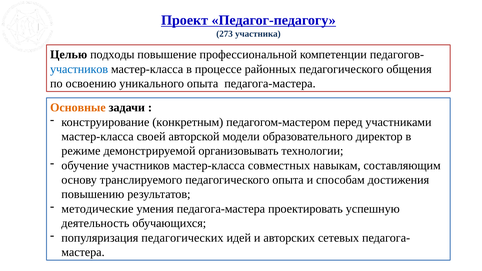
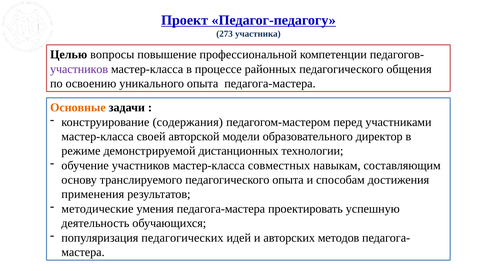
подходы: подходы -> вопросы (112, 55)
участников colour: blue -> purple (79, 69)
конкретным: конкретным -> содержания (188, 122)
организовывать: организовывать -> дистанционных (238, 151)
повышению: повышению -> применения (93, 194)
сетевых: сетевых -> методов (339, 238)
